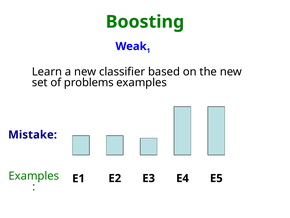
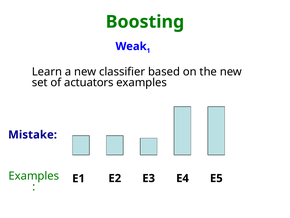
problems: problems -> actuators (89, 82)
